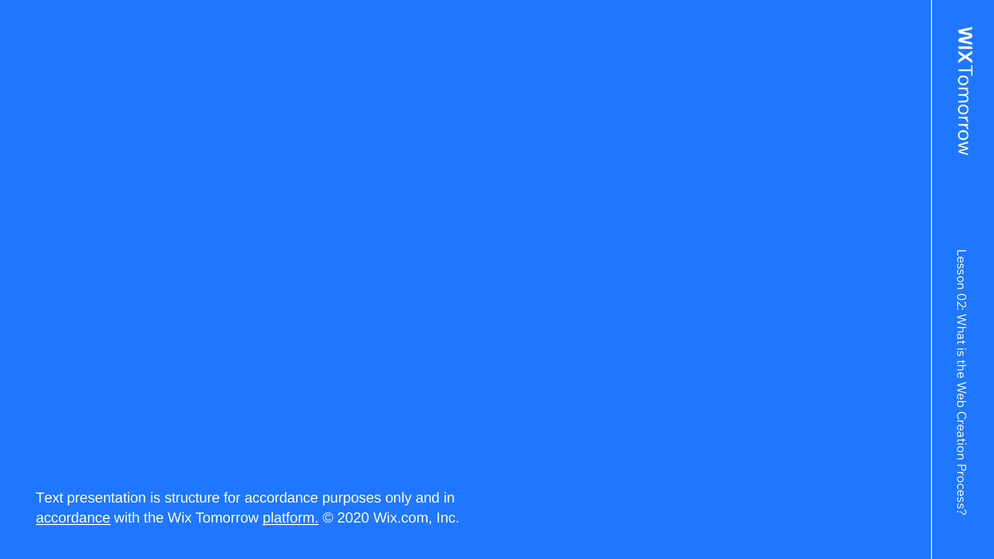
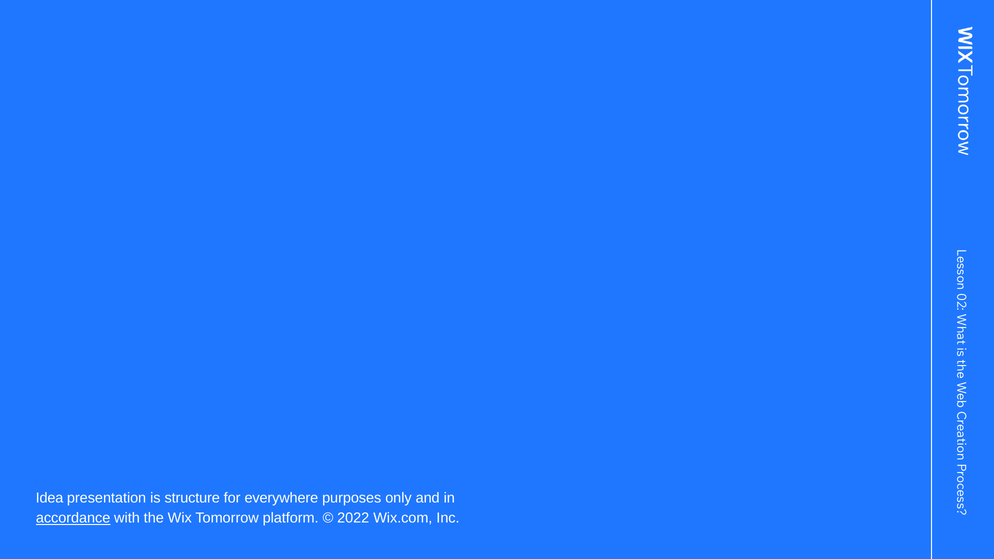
Text: Text -> Idea (50, 498)
for accordance: accordance -> everywhere (281, 498)
platform underline: present -> none (291, 518)
2020: 2020 -> 2022 (353, 518)
